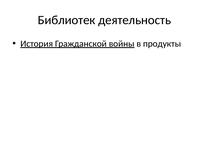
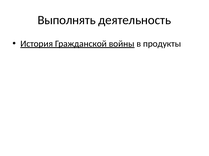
Библиотек: Библиотек -> Выполнять (67, 20)
